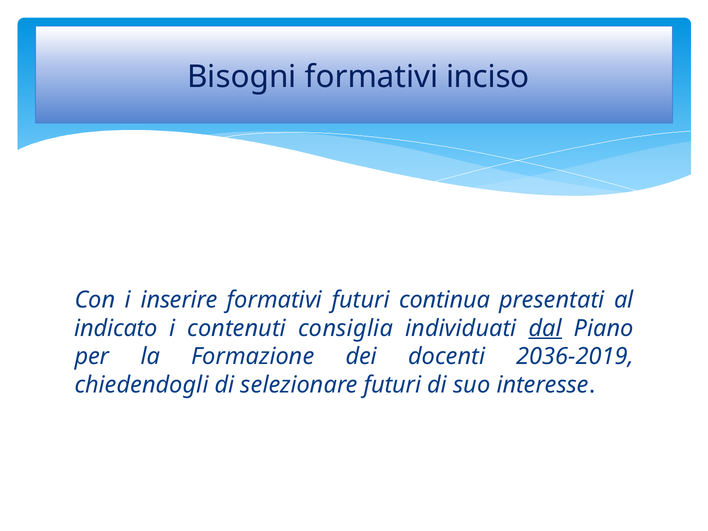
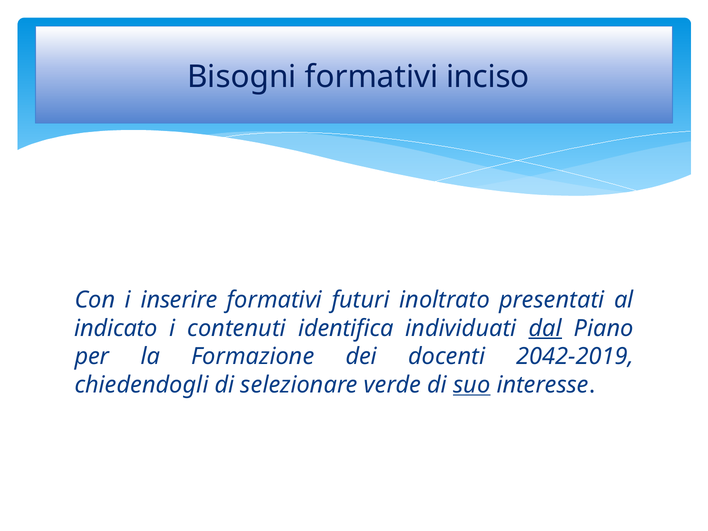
continua: continua -> inoltrato (445, 300)
consiglia: consiglia -> identifica (346, 328)
2036-2019: 2036-2019 -> 2042-2019 (575, 357)
selezionare futuri: futuri -> verde (393, 385)
suo underline: none -> present (472, 385)
